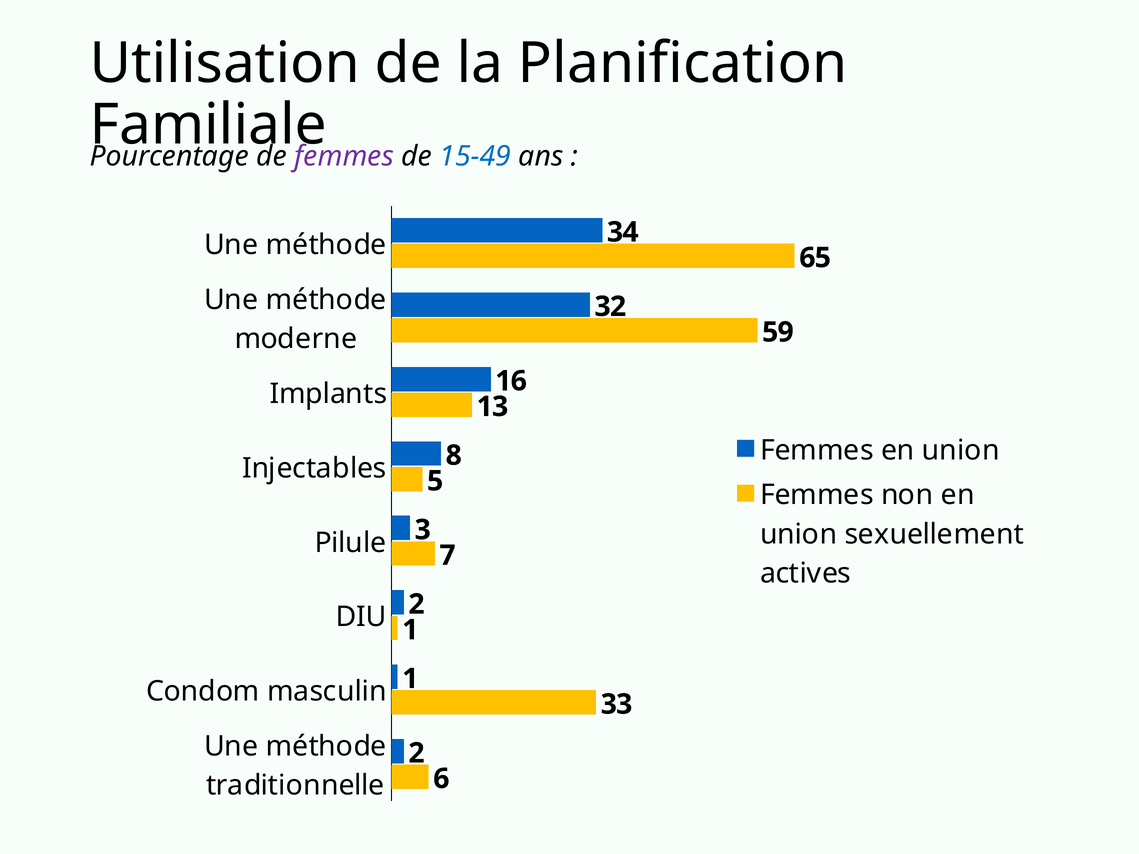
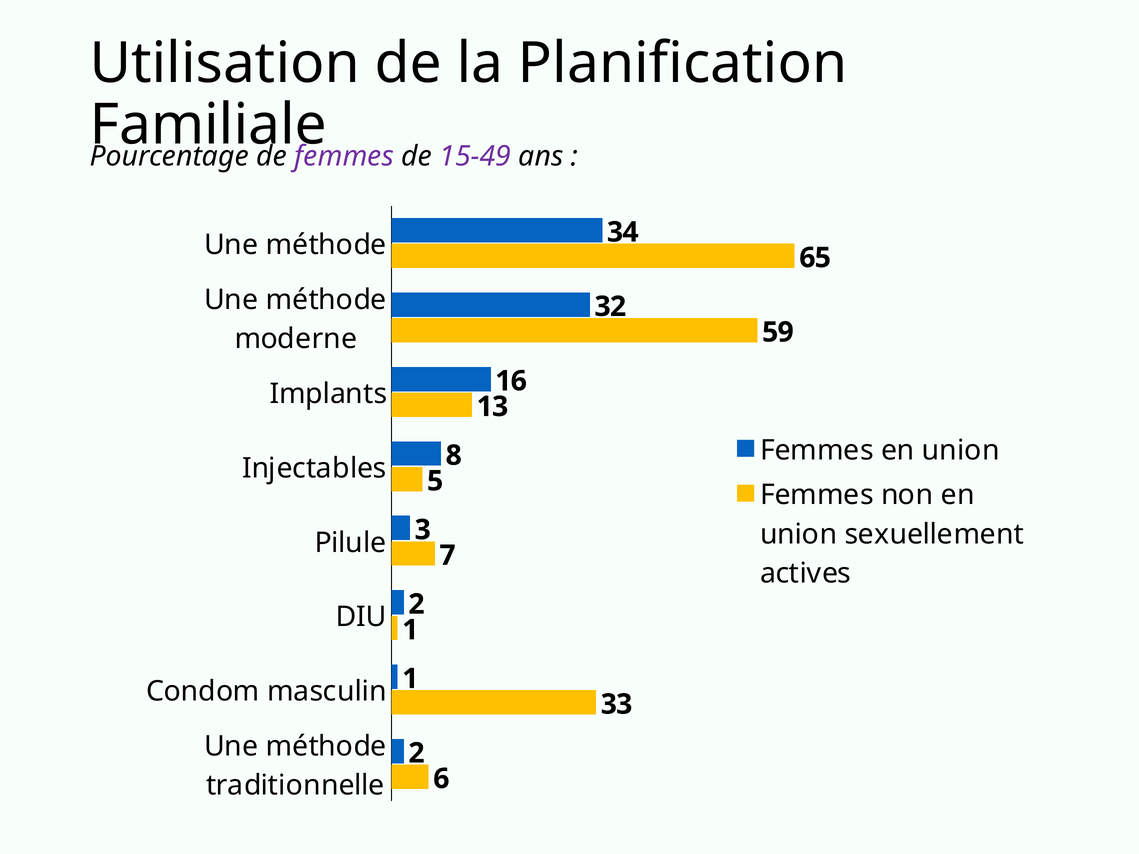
15-49 colour: blue -> purple (475, 157)
